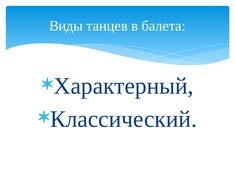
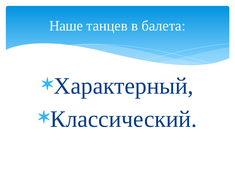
Виды: Виды -> Наше (66, 26)
